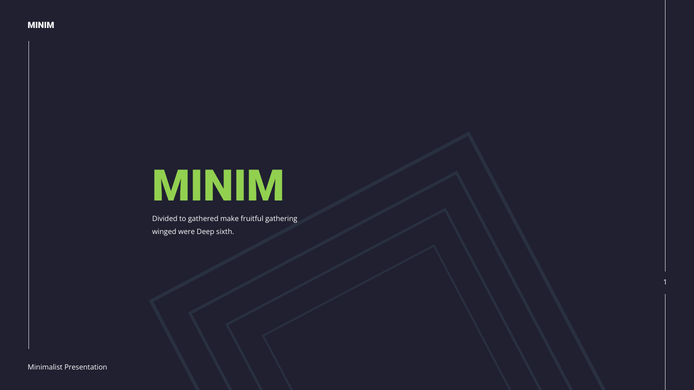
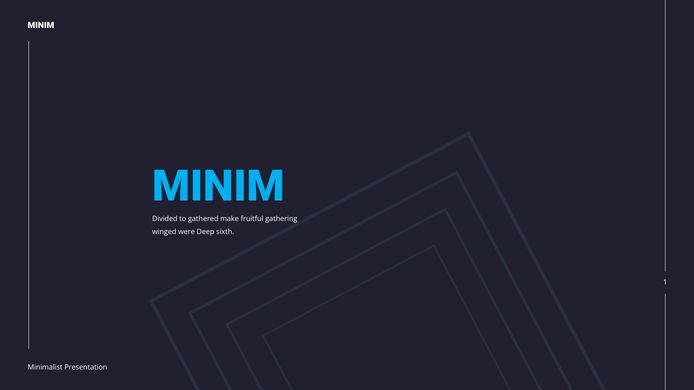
MINIM colour: light green -> light blue (219, 187)
